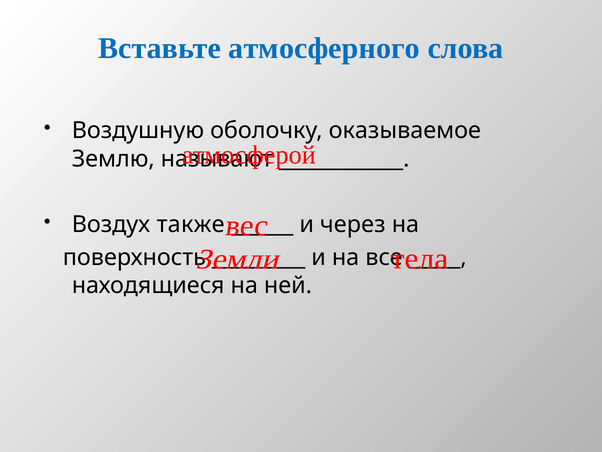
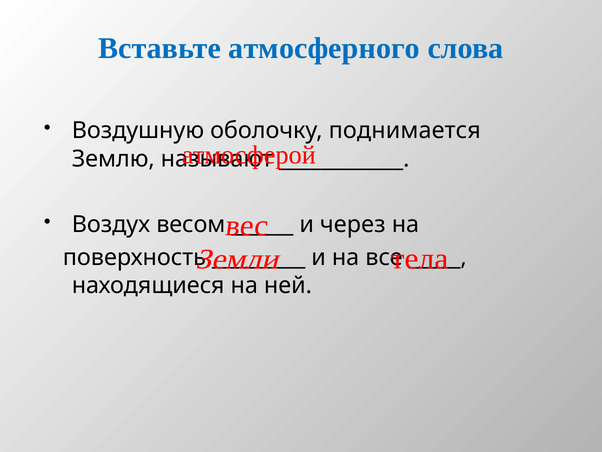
оказываемое: оказываемое -> поднимается (405, 131)
также: также -> весом (191, 224)
